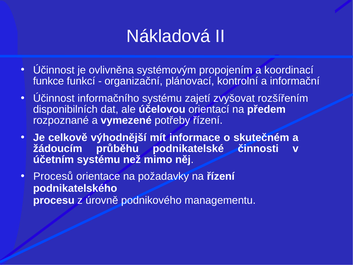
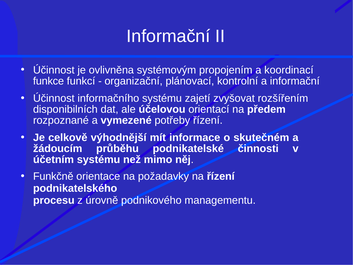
Nákladová: Nákladová -> Informační (168, 36)
Procesů: Procesů -> Funkčně (53, 176)
